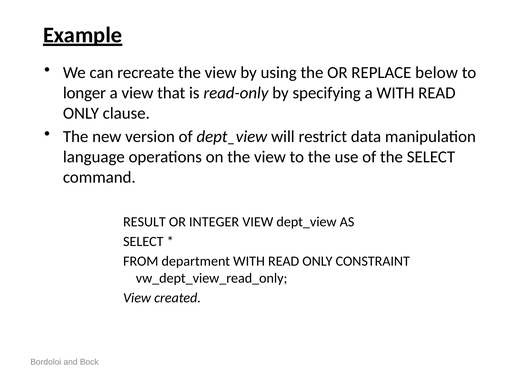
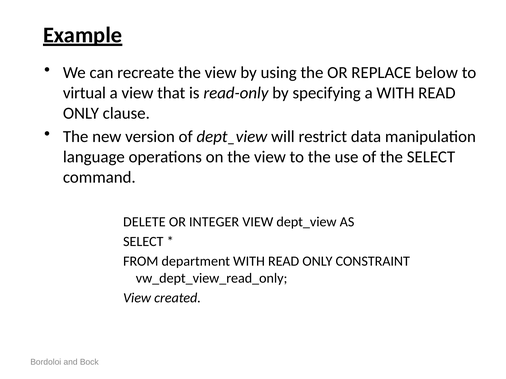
longer: longer -> virtual (84, 93)
RESULT: RESULT -> DELETE (144, 222)
